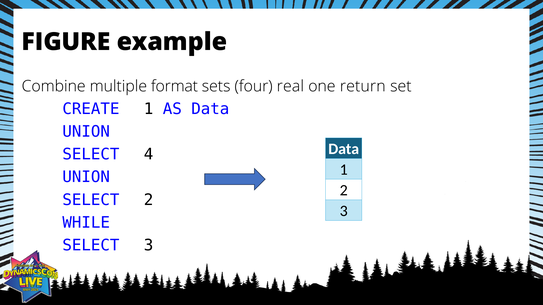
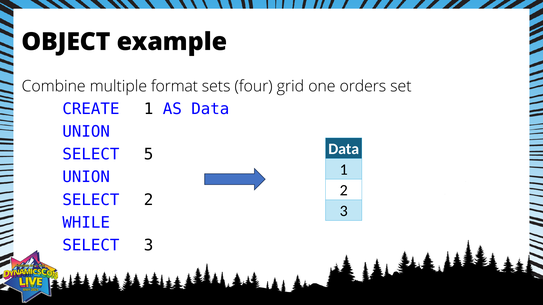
FIGURE: FIGURE -> OBJECT (66, 42)
real: real -> grid (290, 86)
return: return -> orders (363, 86)
4: 4 -> 5 (149, 155)
